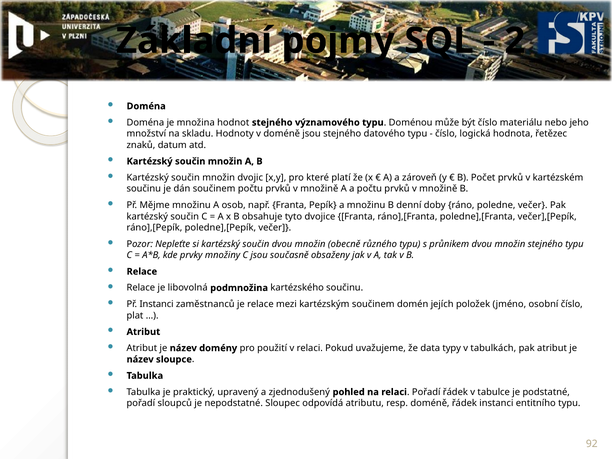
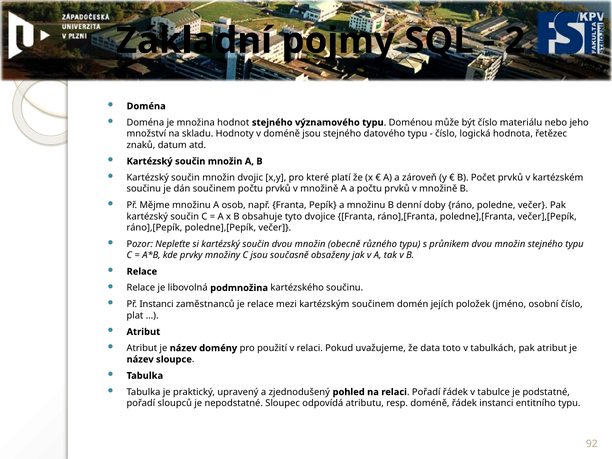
typy: typy -> toto (452, 348)
